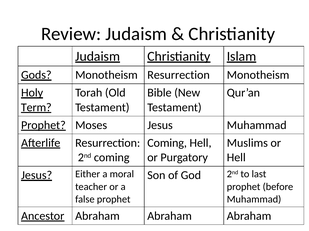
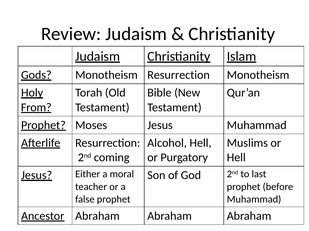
Term: Term -> From (36, 108)
Coming: Coming -> Alcohol (167, 143)
